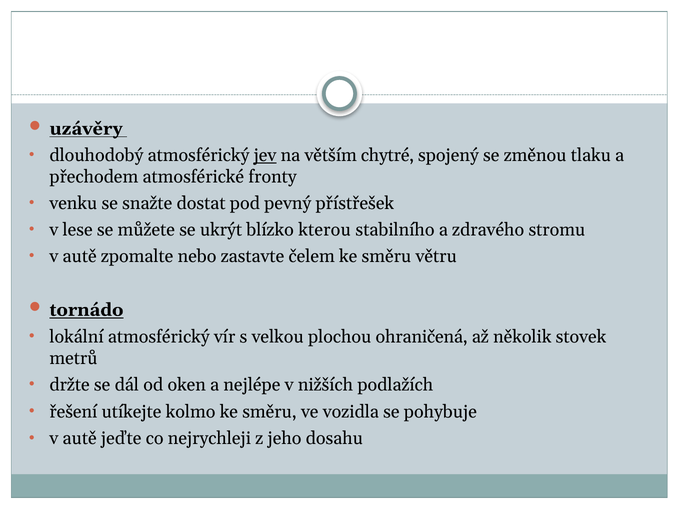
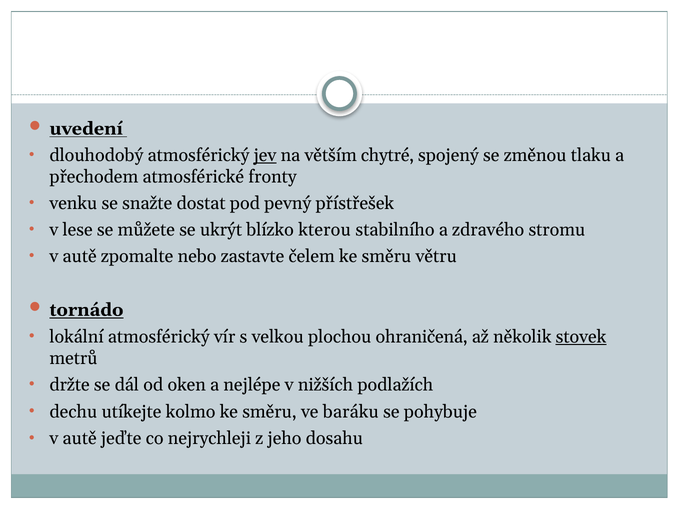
uzávěry: uzávěry -> uvedení (86, 129)
stovek underline: none -> present (581, 337)
řešení: řešení -> dechu (73, 412)
vozidla: vozidla -> baráku (351, 412)
